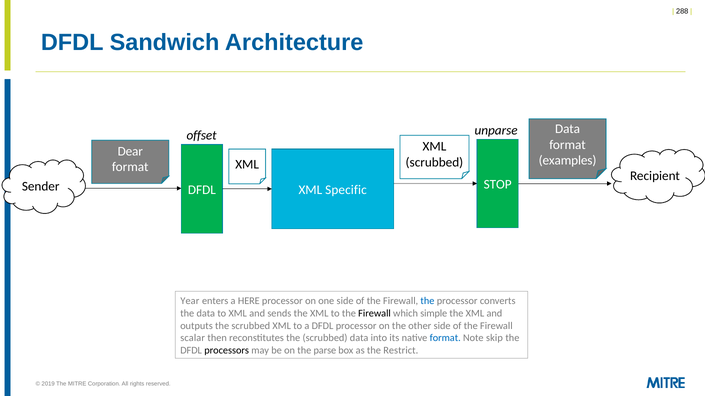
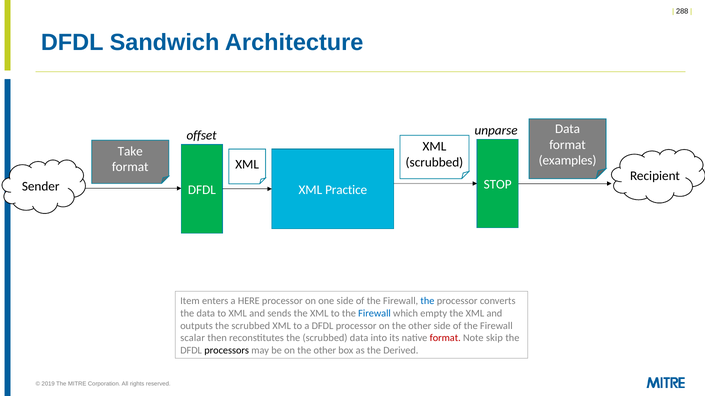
Dear: Dear -> Take (130, 151)
Specific: Specific -> Practice (346, 190)
Year: Year -> Item (190, 301)
Firewall colour: black -> blue (375, 314)
simple: simple -> empty (434, 314)
format colour: blue -> red (445, 338)
be on the parse: parse -> other (325, 351)
Restrict: Restrict -> Derived (401, 351)
